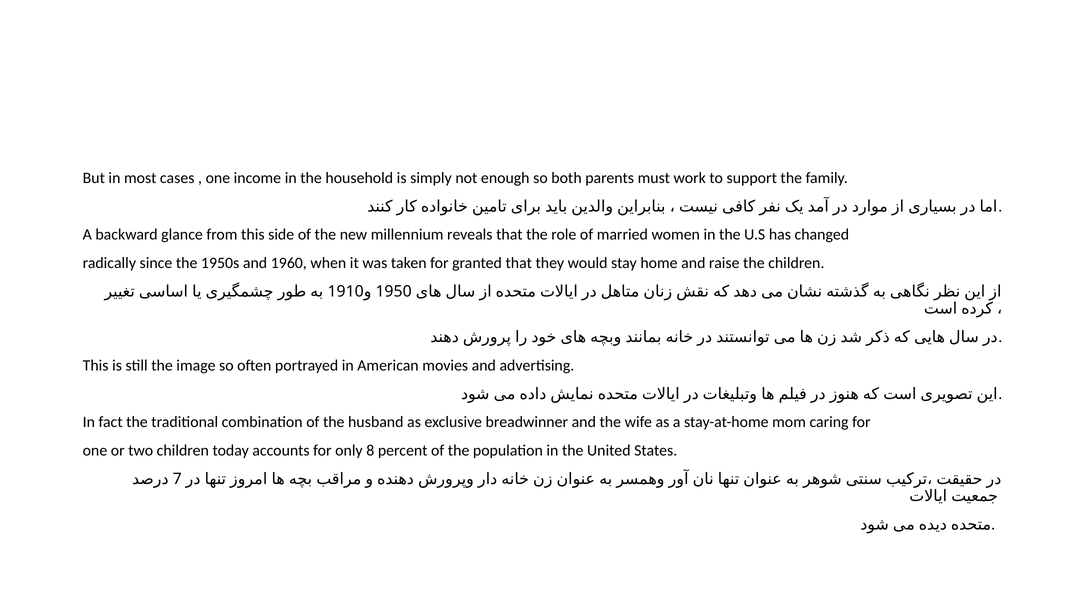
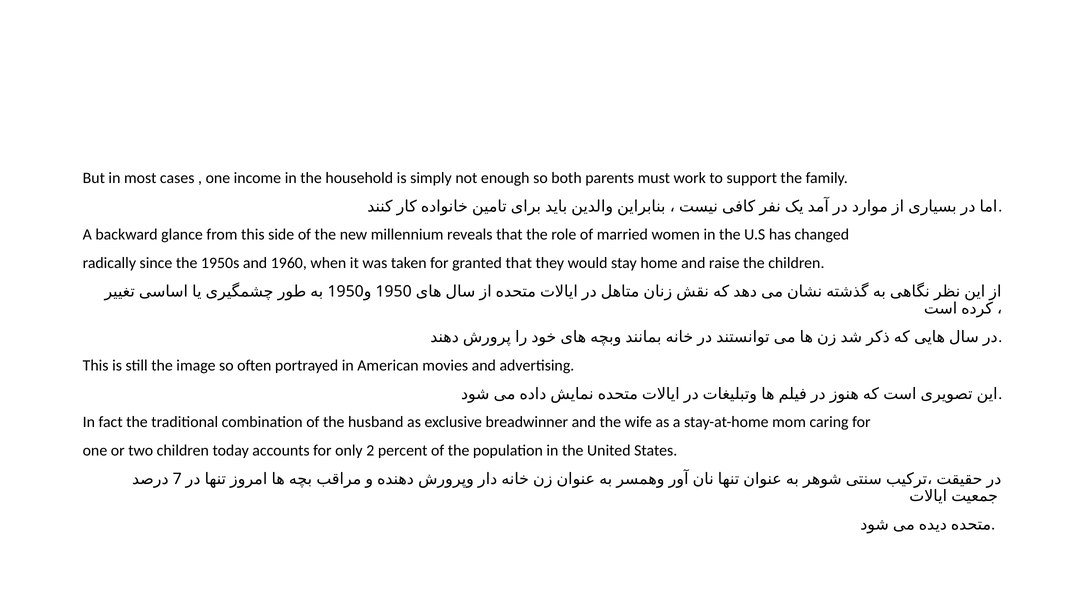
1910: 1910 -> 1950 (346, 292)
8: 8 -> 2 (370, 451)
